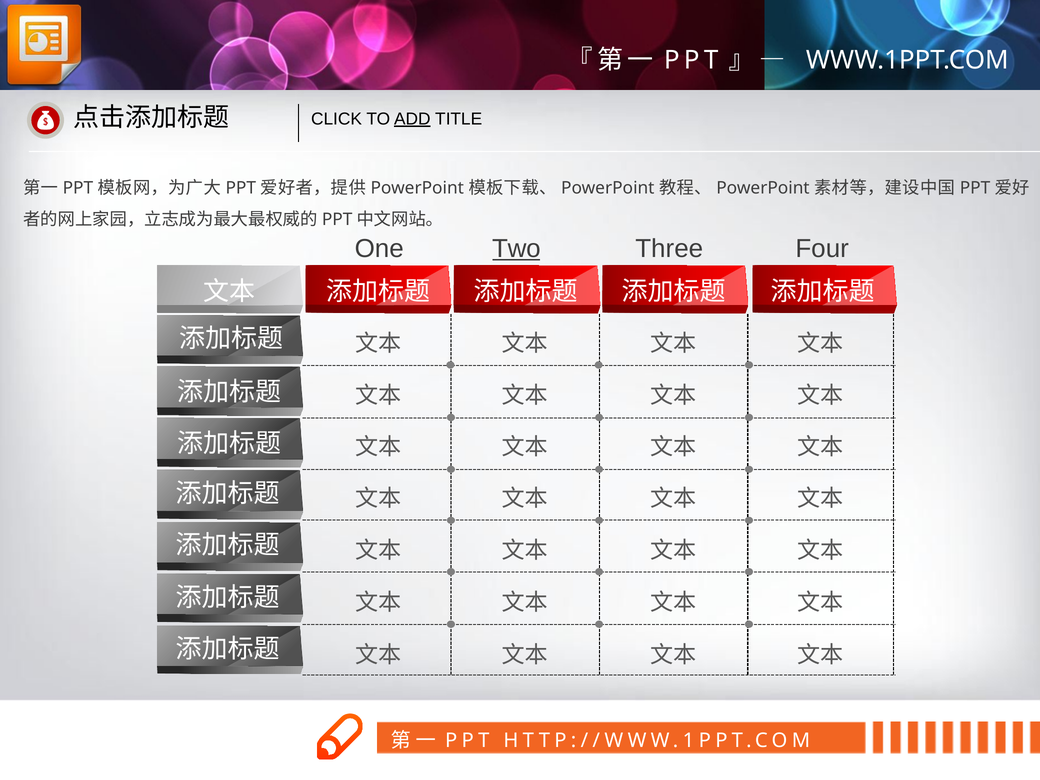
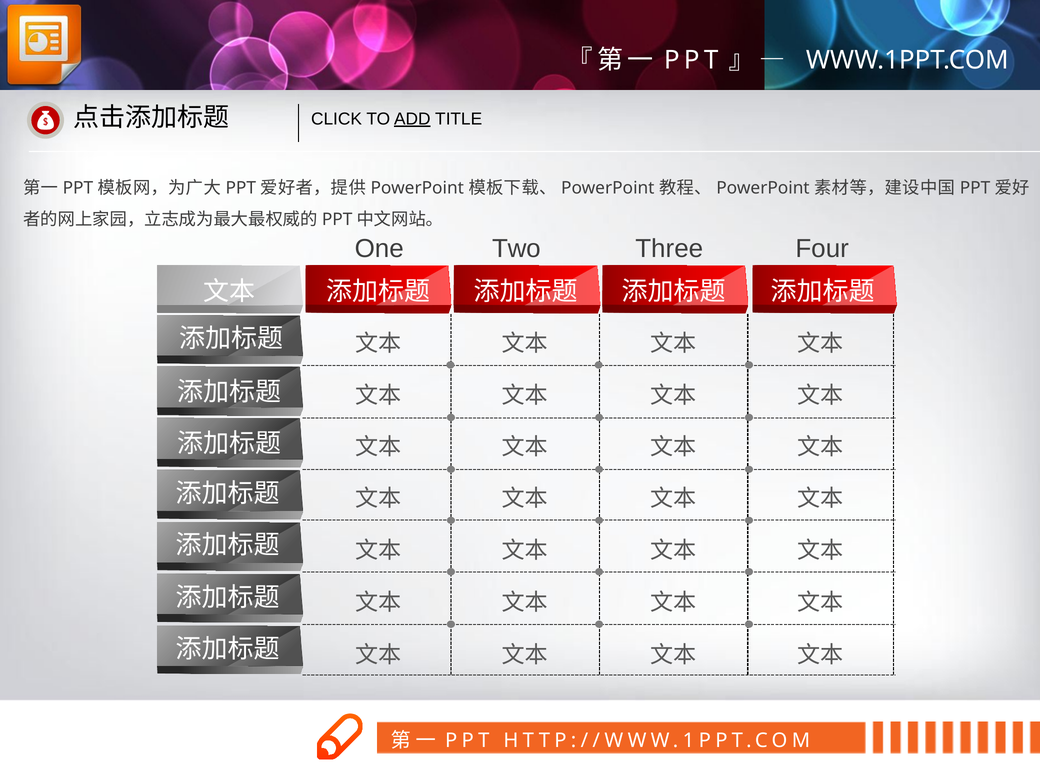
Two underline: present -> none (516, 249)
